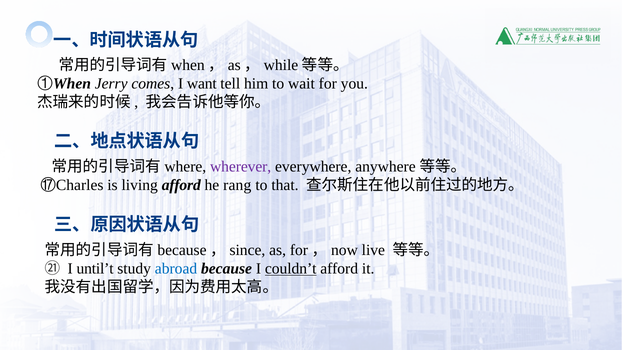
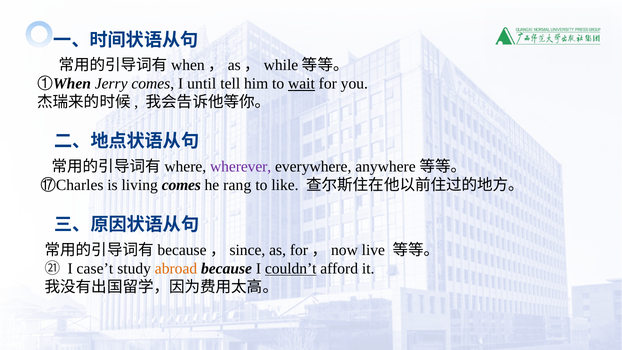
want: want -> until (202, 84)
wait underline: none -> present (301, 84)
living afford: afford -> comes (181, 185)
that: that -> like (285, 185)
until’t: until’t -> case’t (95, 268)
abroad colour: blue -> orange (176, 268)
